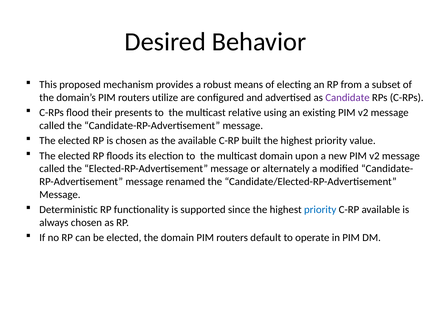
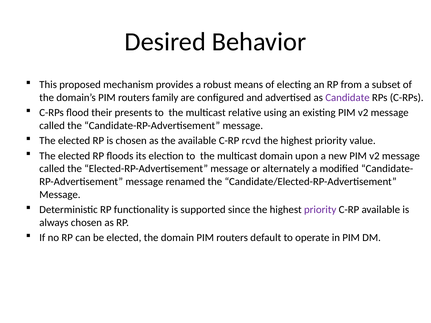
utilize: utilize -> family (165, 98)
built: built -> rcvd (251, 141)
priority colour: blue -> purple (320, 210)
